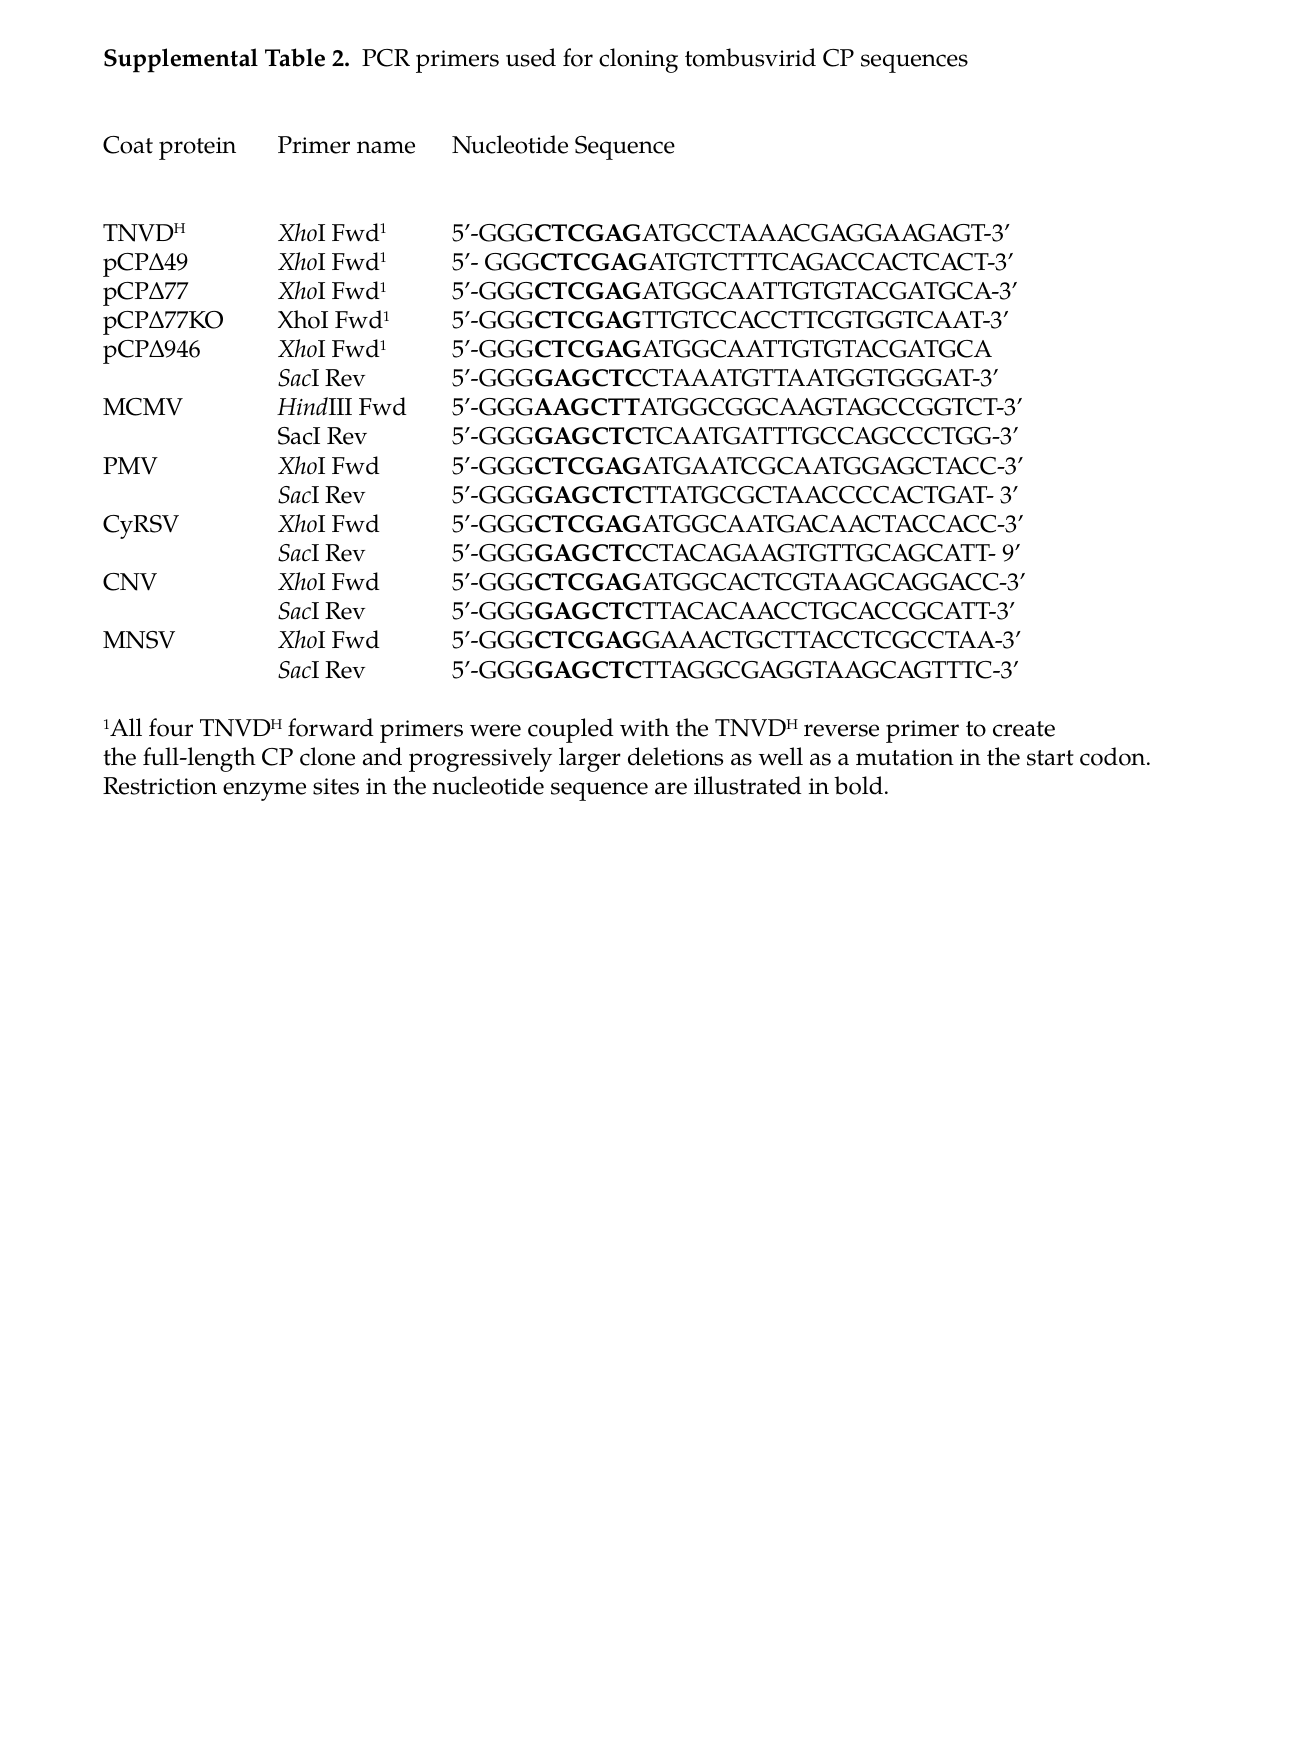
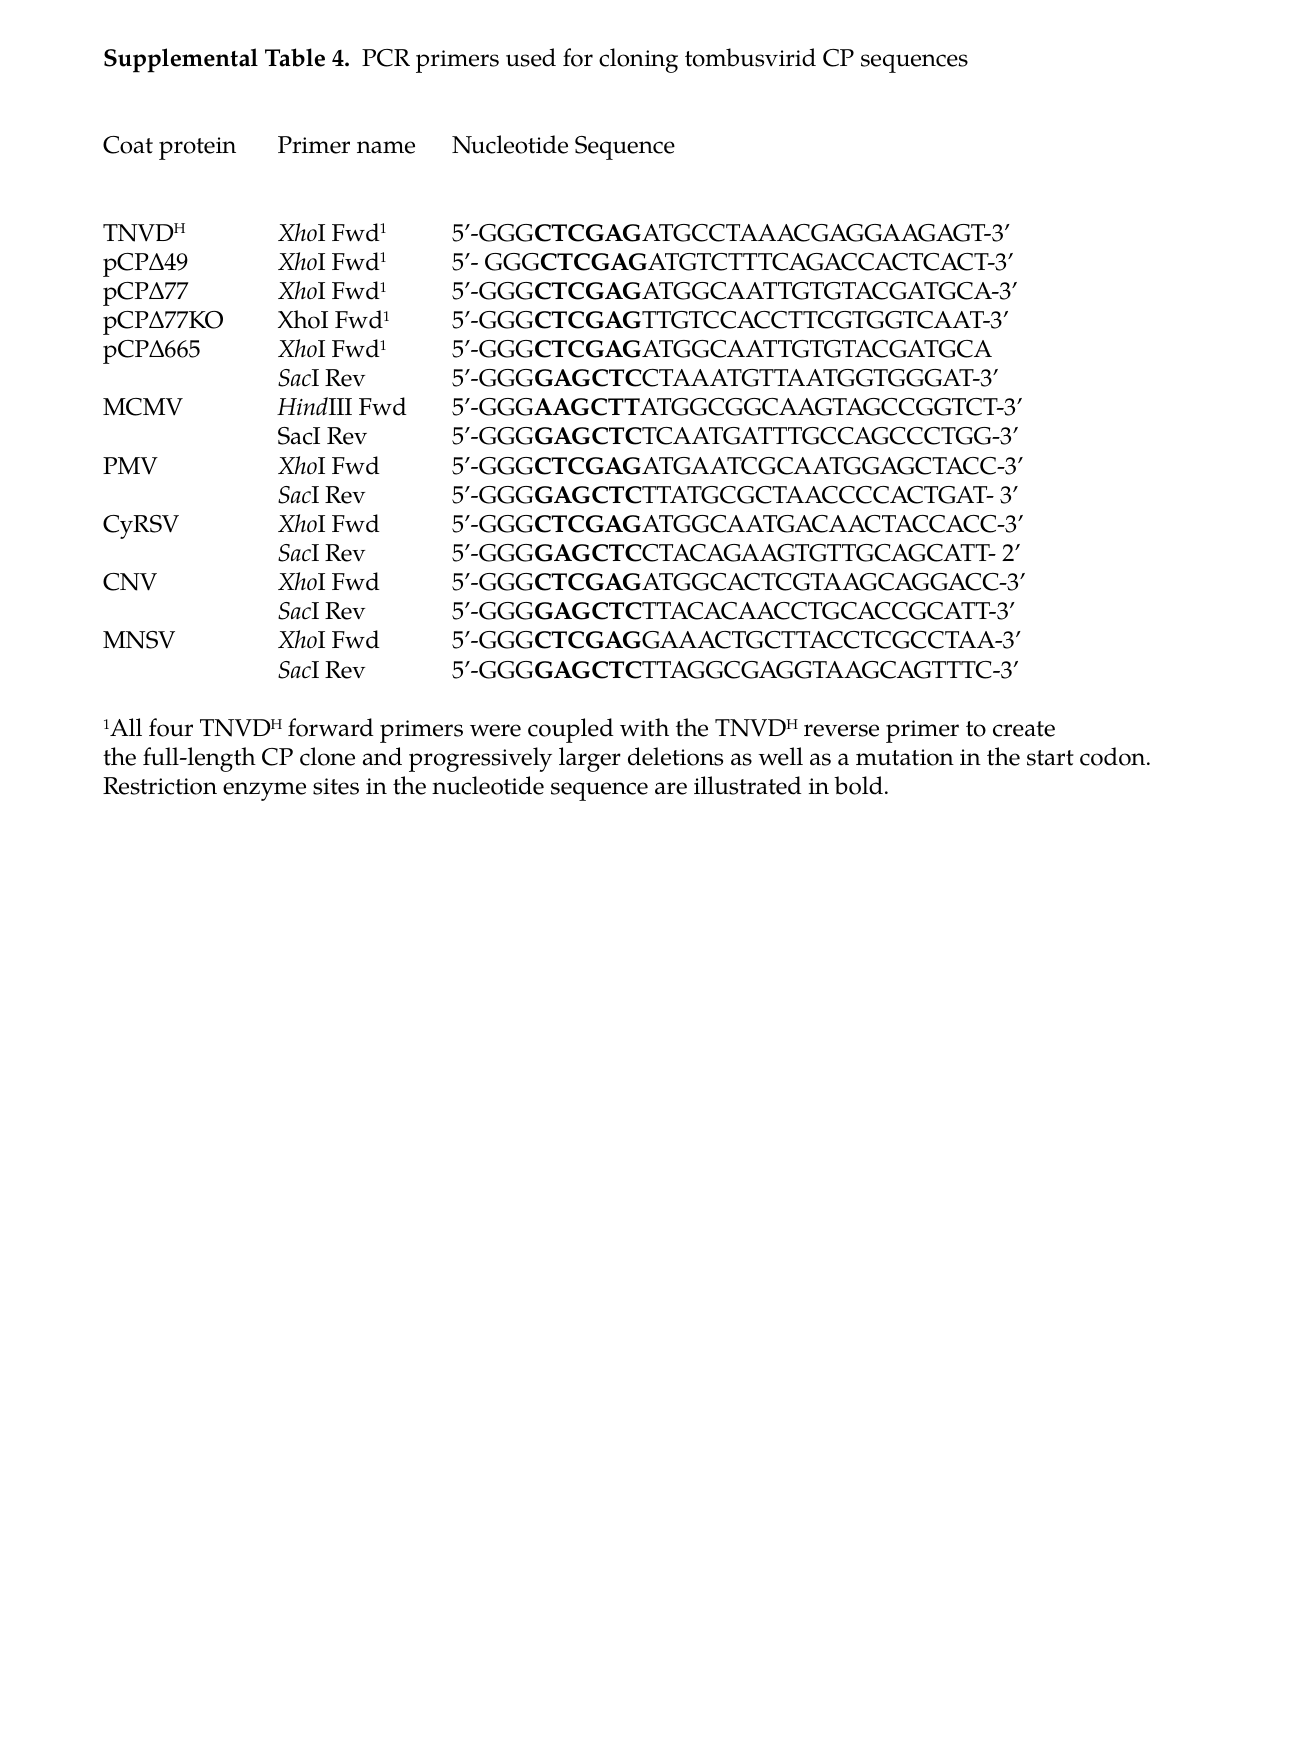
2: 2 -> 4 (341, 58)
pCP∆946: pCP∆946 -> pCP∆665 (152, 350)
9: 9 -> 2 (1012, 554)
